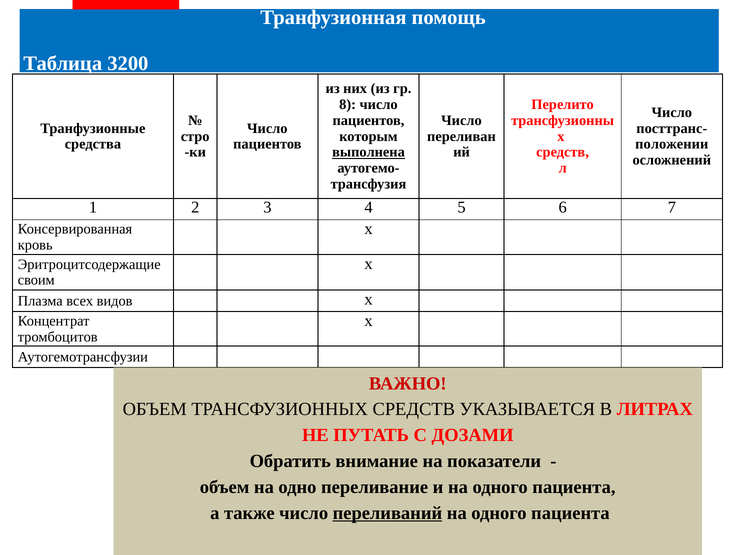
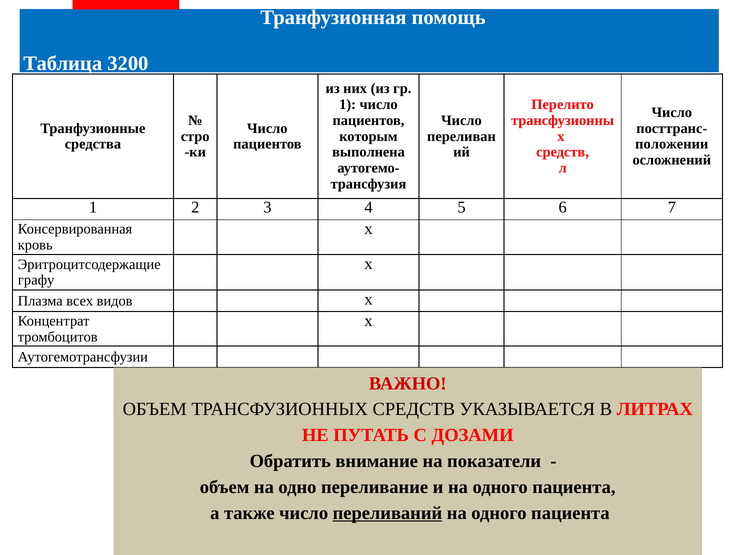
8: 8 -> 1 (348, 104)
выполнена underline: present -> none (369, 152)
своим: своим -> графу (36, 280)
